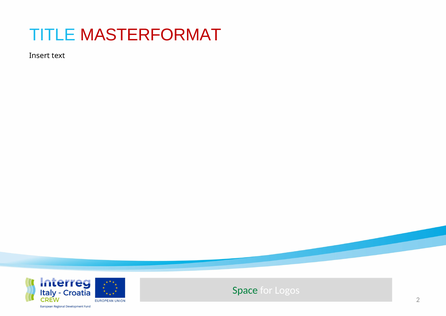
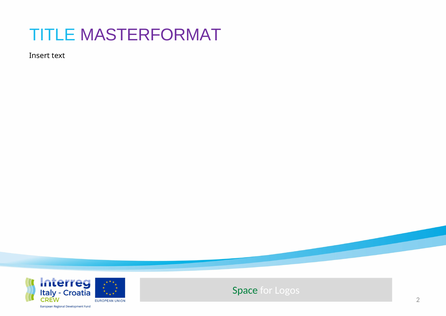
MASTERFORMAT colour: red -> purple (151, 35)
